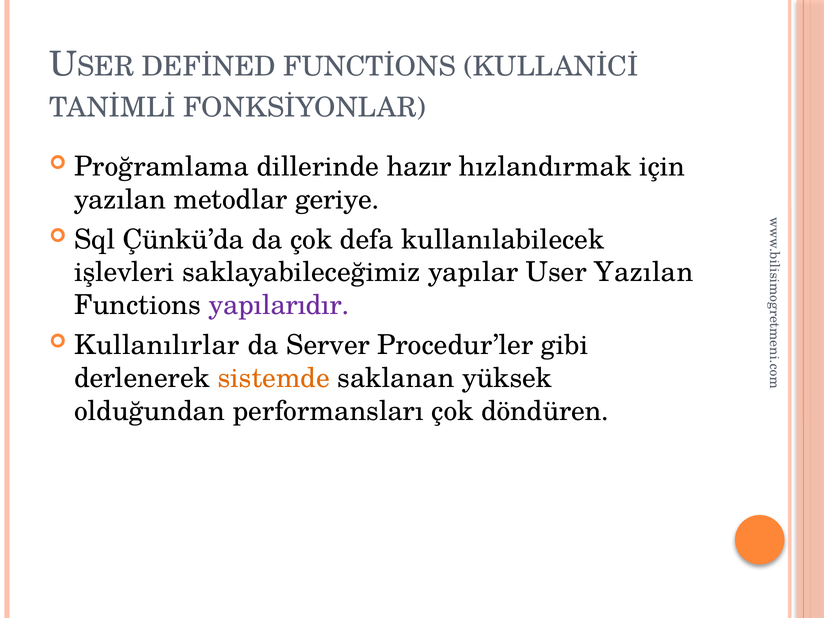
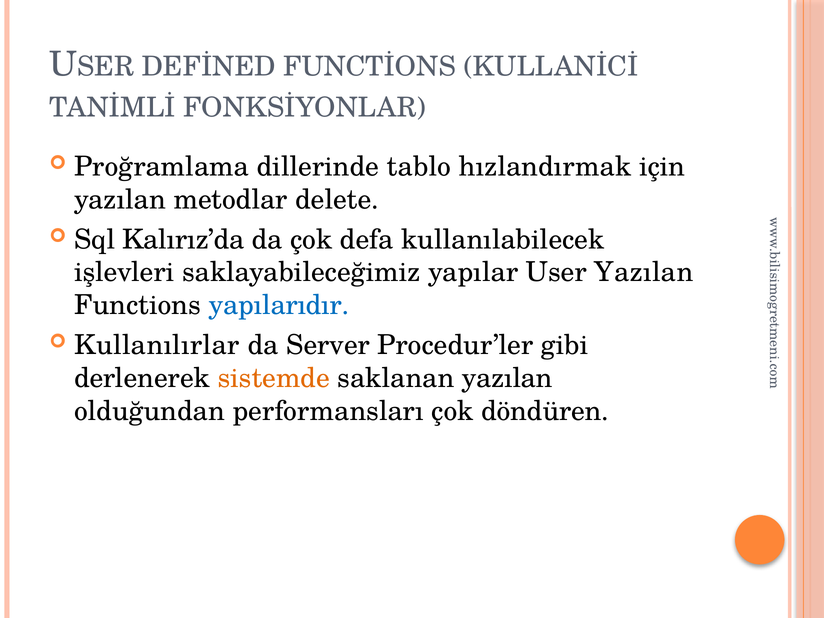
hazır: hazır -> tablo (419, 167)
geriye: geriye -> delete (337, 200)
Çünkü’da: Çünkü’da -> Kalırız’da (183, 239)
yapılarıdır colour: purple -> blue (279, 305)
saklanan yüksek: yüksek -> yazılan (507, 378)
